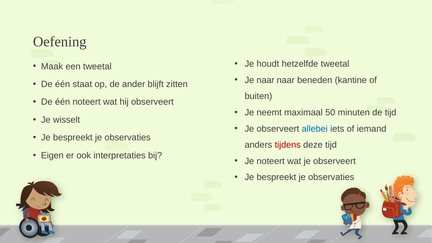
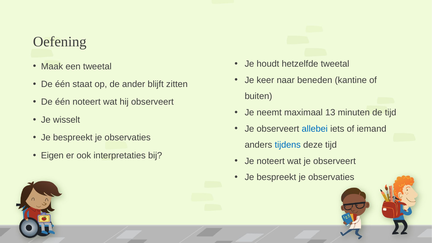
Je naar: naar -> keer (265, 80)
50: 50 -> 13 (330, 113)
tijdens colour: red -> blue (288, 145)
